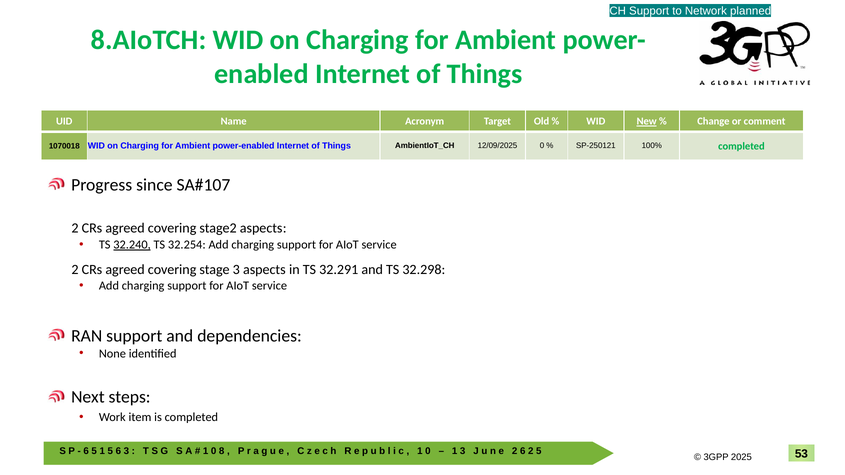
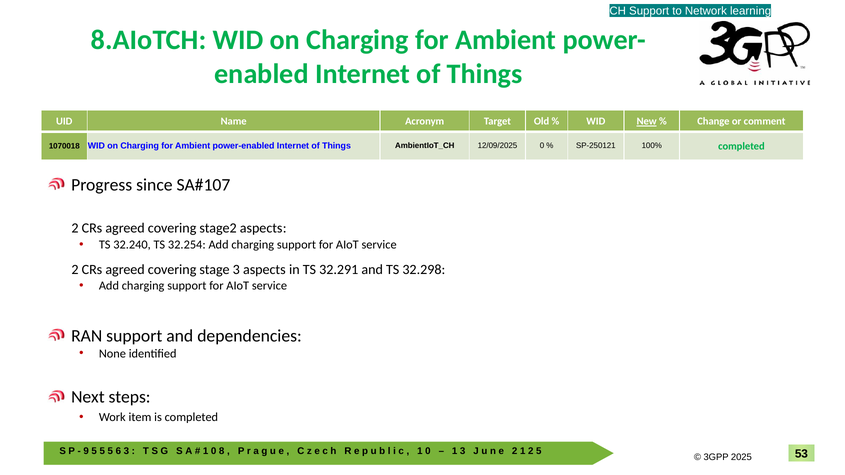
planned: planned -> learning (751, 11)
32.240 underline: present -> none (132, 245)
6: 6 -> 9 (86, 451)
1: 1 -> 5 (102, 451)
2 6: 6 -> 1 (523, 451)
